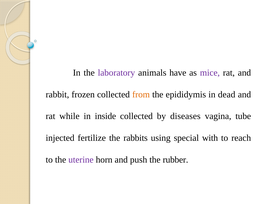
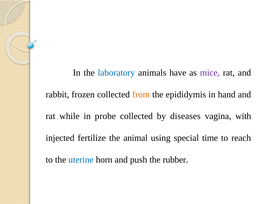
laboratory colour: purple -> blue (116, 73)
dead: dead -> hand (227, 94)
inside: inside -> probe (105, 116)
tube: tube -> with (243, 116)
rabbits: rabbits -> animal (136, 138)
with: with -> time (210, 138)
uterine colour: purple -> blue (81, 160)
